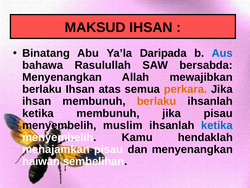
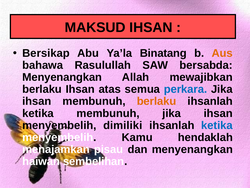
Binatang: Binatang -> Bersikap (46, 53)
Daripada: Daripada -> Binatang (163, 53)
Aus colour: blue -> orange (222, 53)
perkara colour: orange -> blue (186, 89)
membunuh jika pisau: pisau -> ihsan (218, 113)
muslim: muslim -> dimiliki (123, 125)
